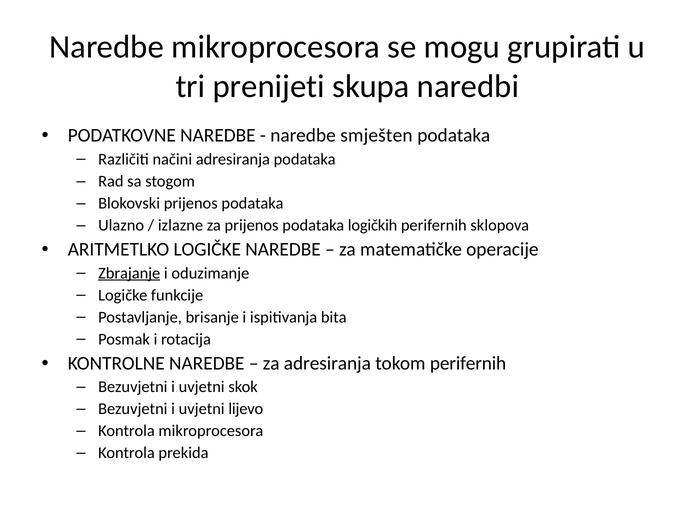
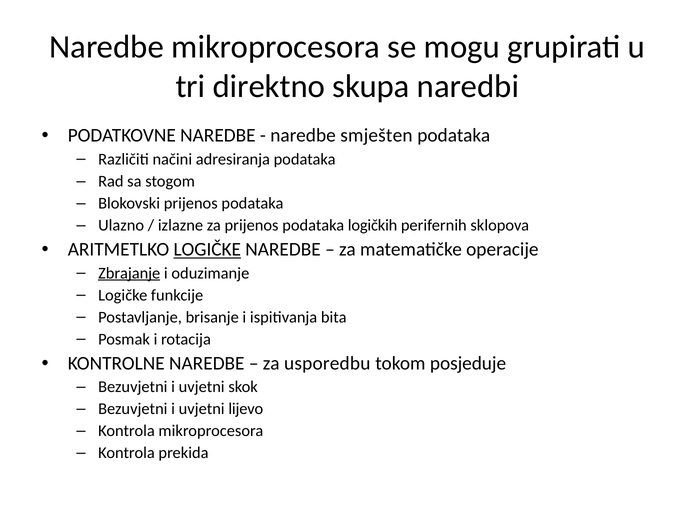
prenijeti: prenijeti -> direktno (269, 86)
LOGIČKE underline: none -> present (207, 249)
za adresiranja: adresiranja -> usporedbu (327, 363)
tokom perifernih: perifernih -> posjeduje (468, 363)
